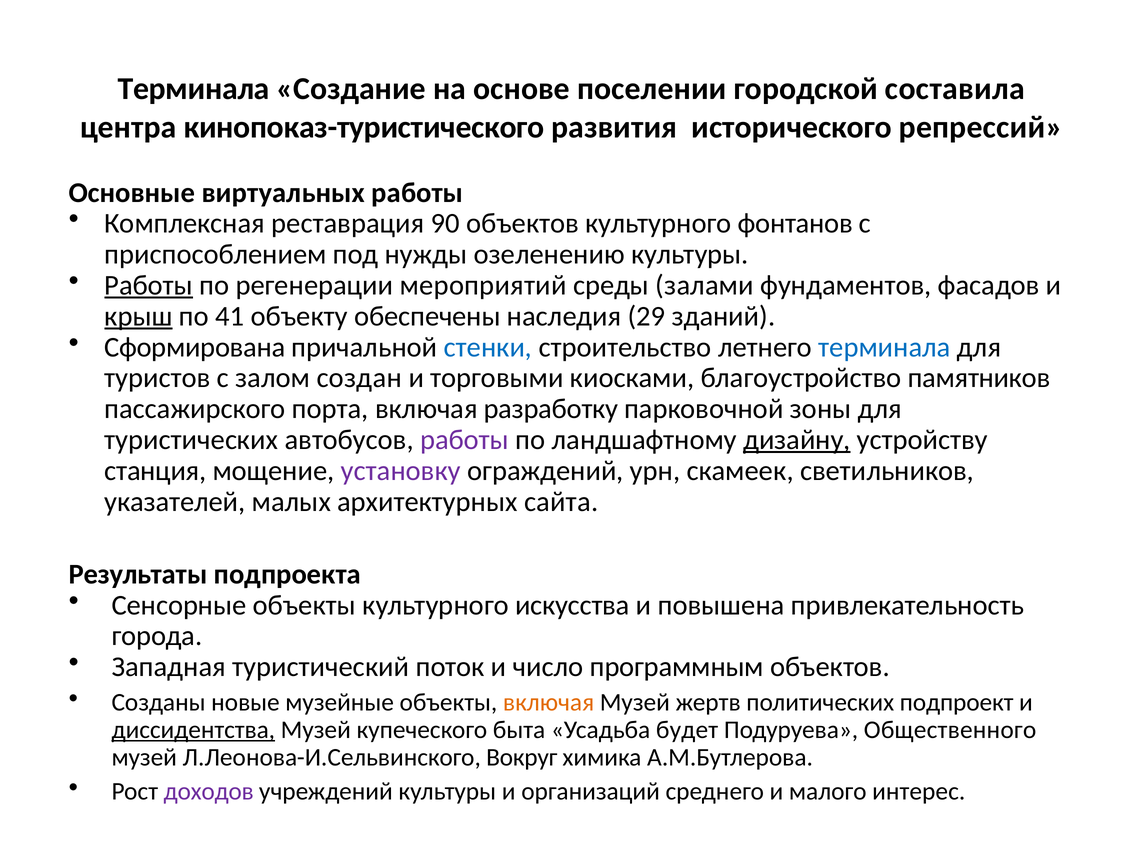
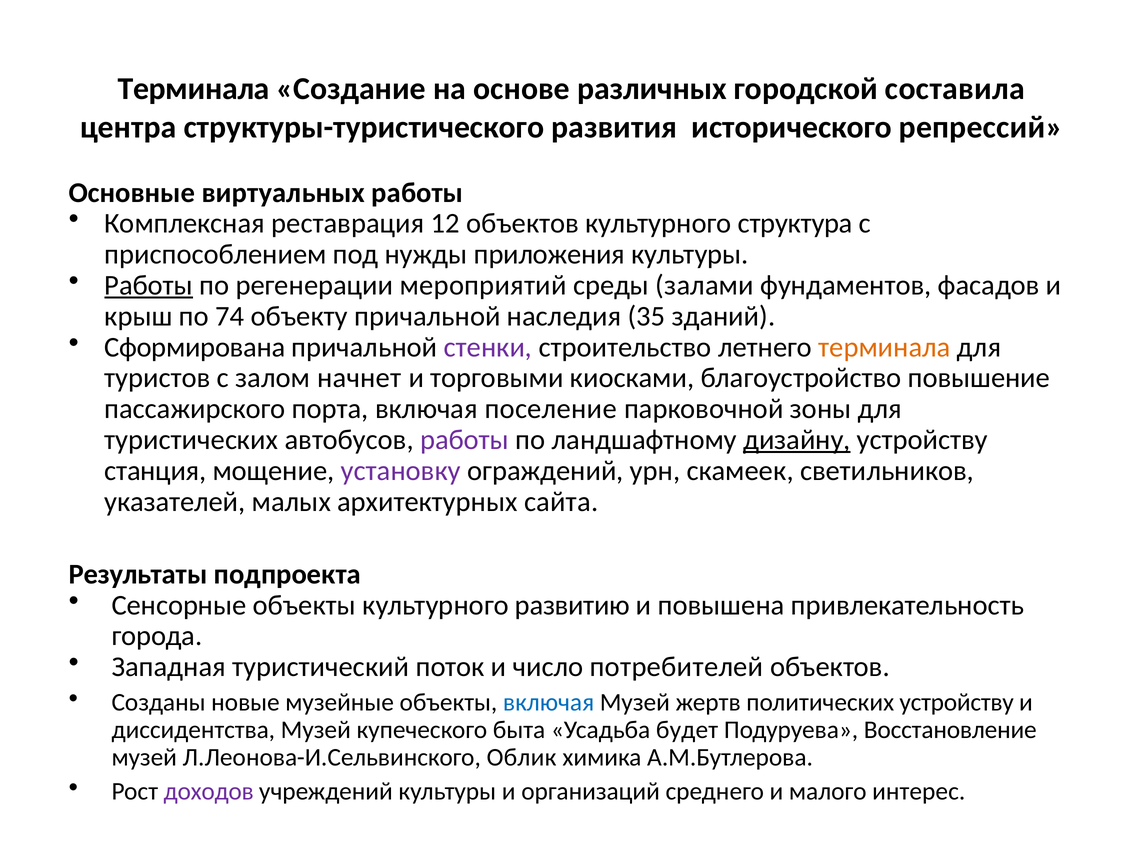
поселении: поселении -> различных (652, 89)
кинопоказ-туристического: кинопоказ-туристического -> структуры-туристического (364, 127)
90: 90 -> 12 (445, 224)
фонтанов: фонтанов -> структура (795, 224)
озеленению: озеленению -> приложения (549, 254)
крыш underline: present -> none (138, 316)
41: 41 -> 74 (230, 316)
объекту обеспечены: обеспечены -> причальной (427, 316)
29: 29 -> 35 (646, 316)
стенки colour: blue -> purple (488, 347)
терминала colour: blue -> orange (884, 347)
создан: создан -> начнет (359, 378)
памятников: памятников -> повышение (979, 378)
разработку: разработку -> поселение (551, 409)
искусства: искусства -> развитию (572, 605)
программным: программным -> потребителей (677, 667)
включая colour: orange -> blue (549, 702)
политических подпроект: подпроект -> устройству (957, 702)
диссидентства underline: present -> none (193, 730)
Общественного: Общественного -> Восстановление (950, 730)
Вокруг: Вокруг -> Облик (522, 757)
